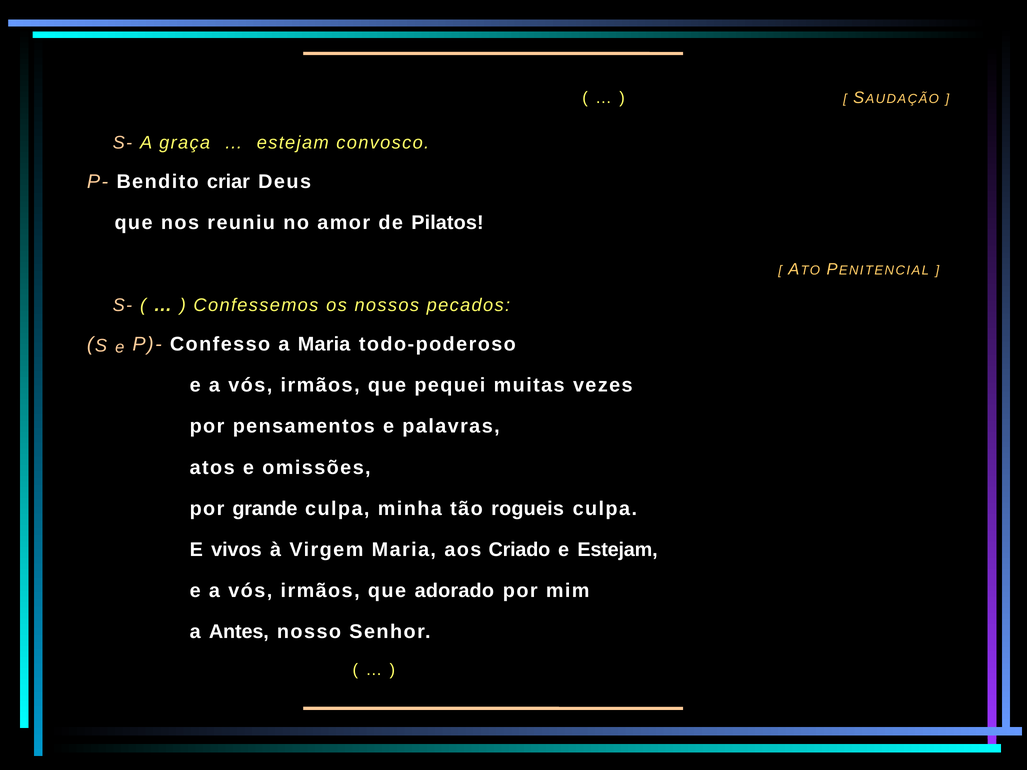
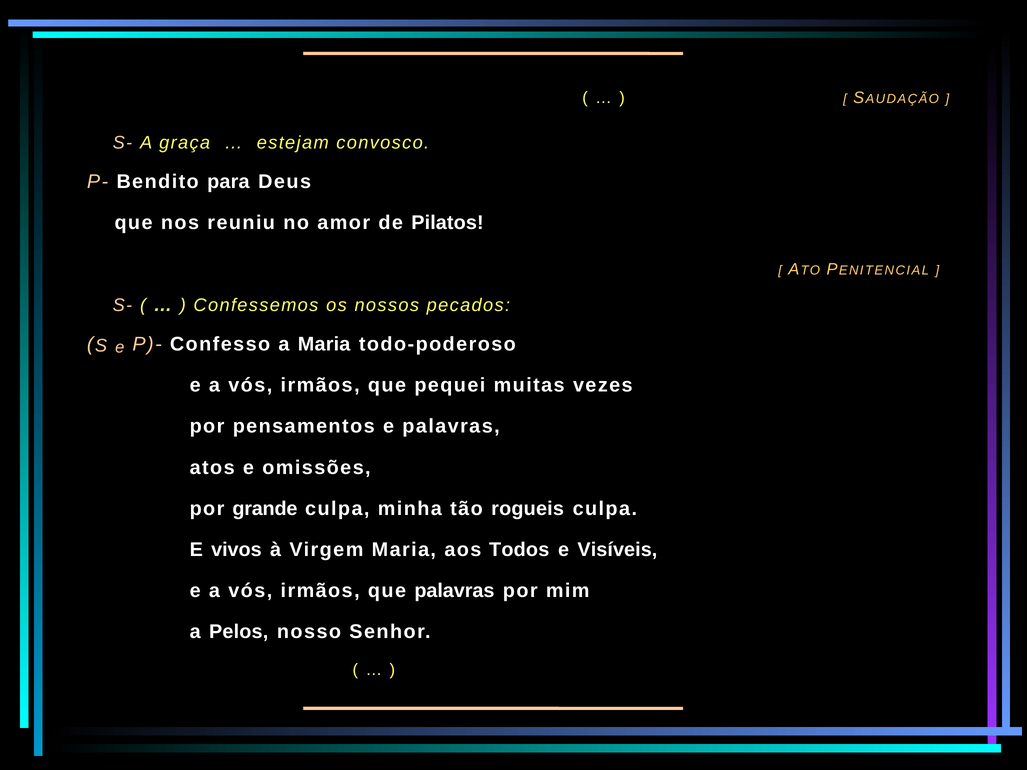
criar: criar -> para (228, 182)
Criado: Criado -> Todos (519, 550)
e Estejam: Estejam -> Visíveis (617, 550)
que adorado: adorado -> palavras (454, 591)
Antes: Antes -> Pelos (239, 632)
